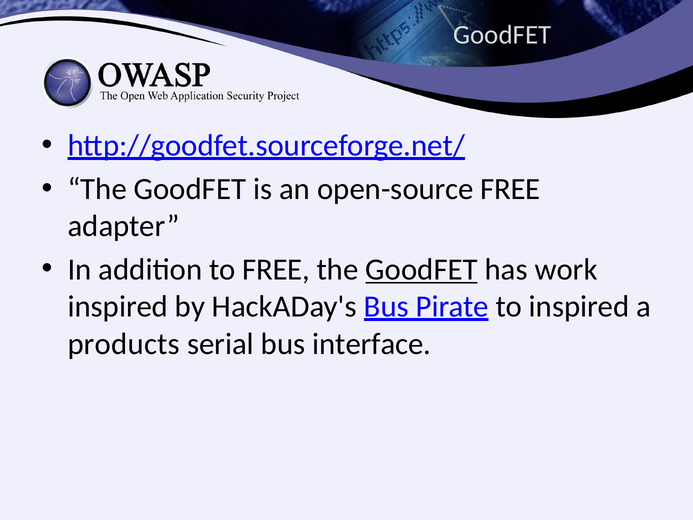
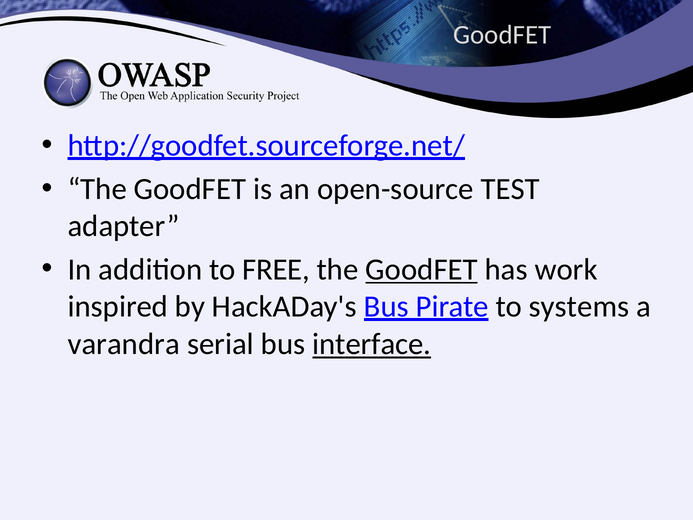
open-source FREE: FREE -> TEST (510, 189)
to inspired: inspired -> systems (579, 306)
products: products -> varandra (124, 344)
interface underline: none -> present (372, 344)
